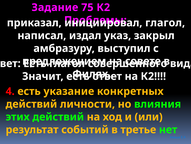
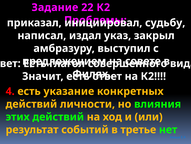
75: 75 -> 22 (87, 7)
глагол: глагол -> судьбу (165, 23)
